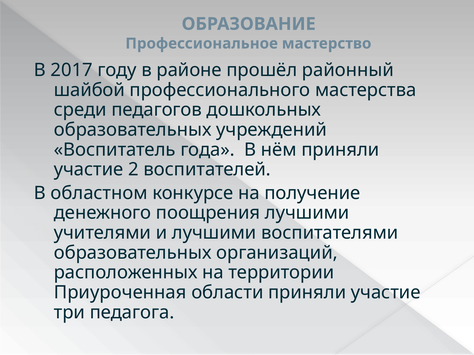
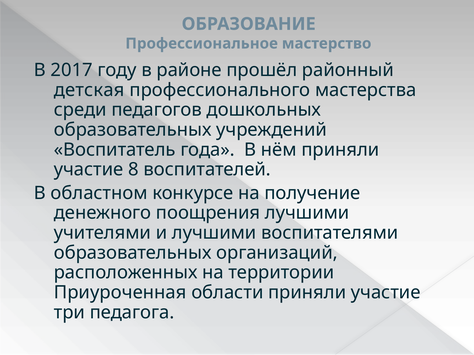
шайбой: шайбой -> детская (89, 90)
2: 2 -> 8 (133, 170)
